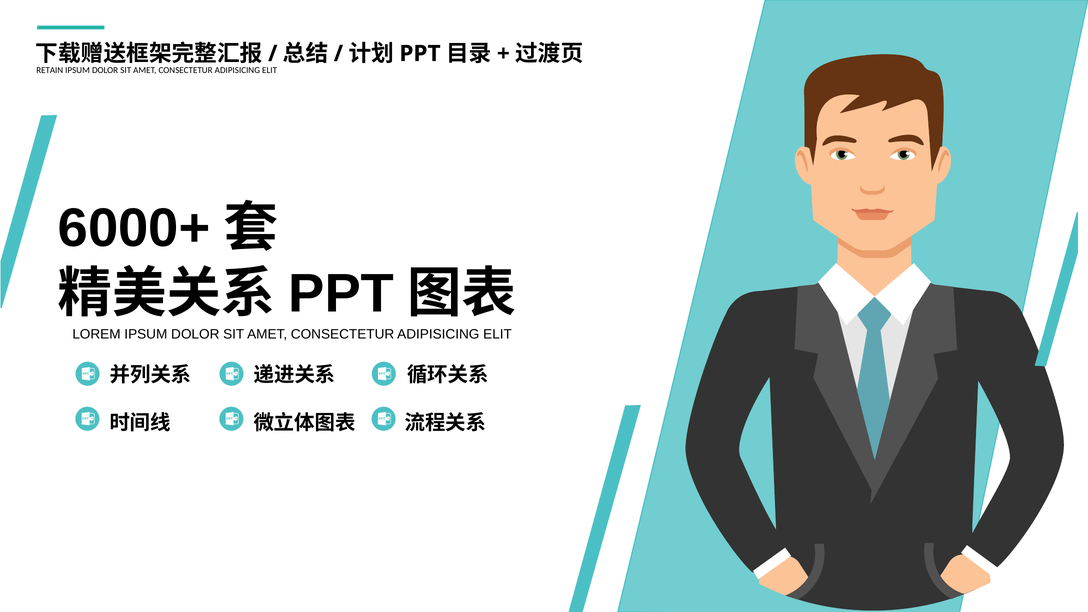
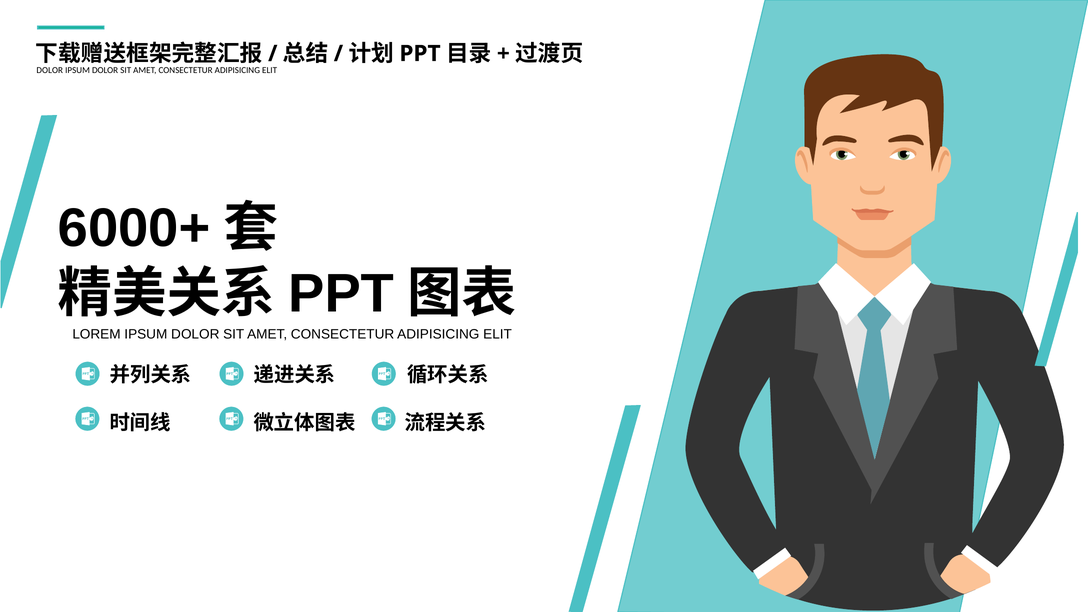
RETAIN: RETAIN -> DOLOR (50, 70)
